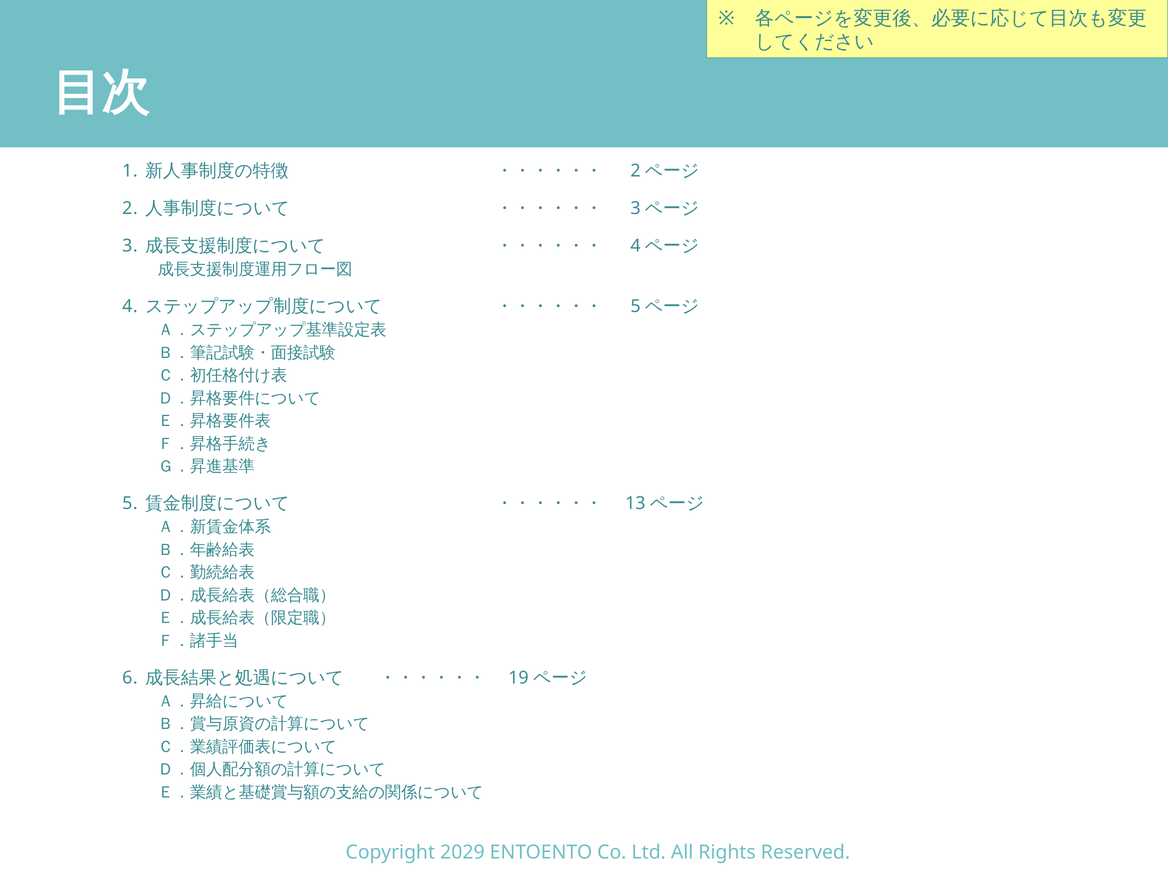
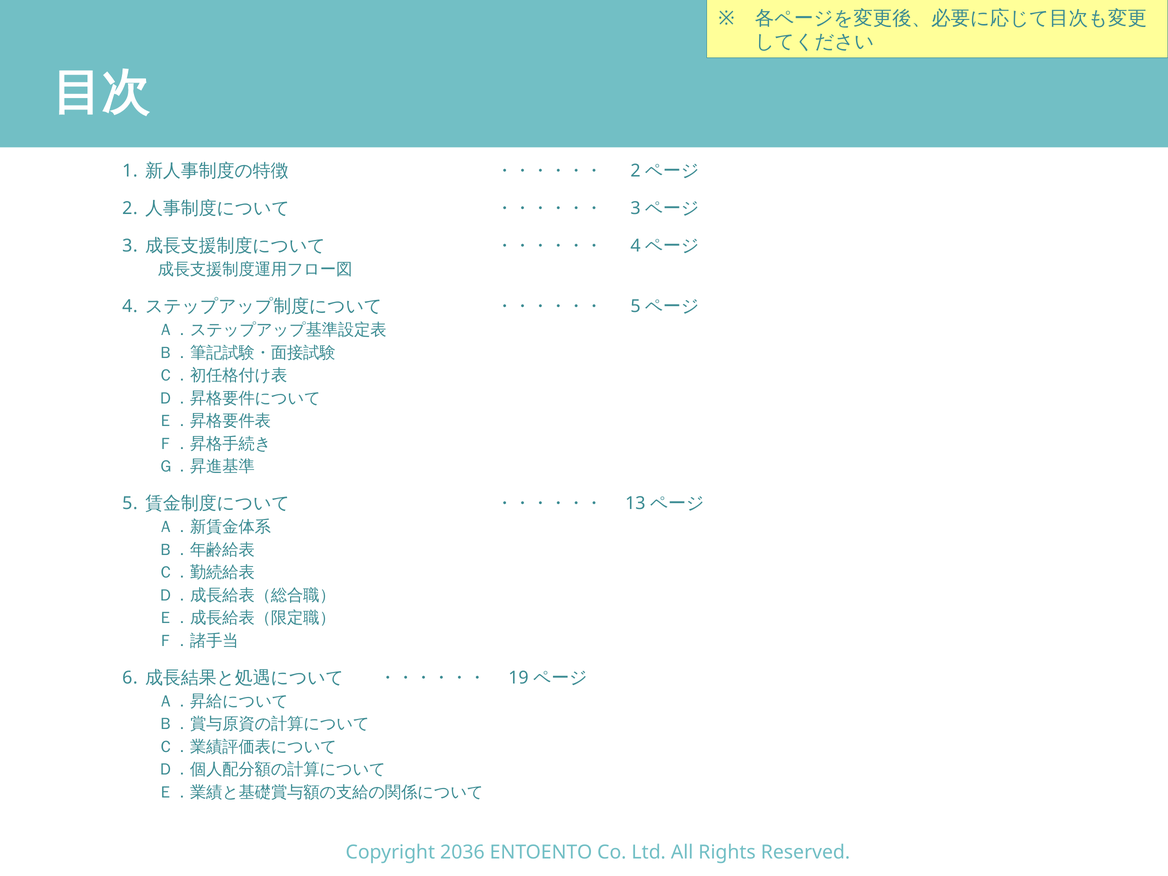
2029: 2029 -> 2036 (462, 852)
